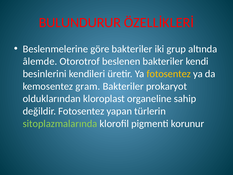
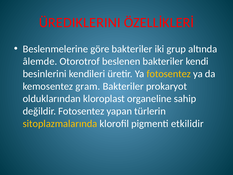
BULUNDURUR: BULUNDURUR -> ÜREDIKLERINI (80, 23)
sitoplazmalarında colour: light green -> yellow (60, 123)
korunur: korunur -> etkilidir (187, 123)
